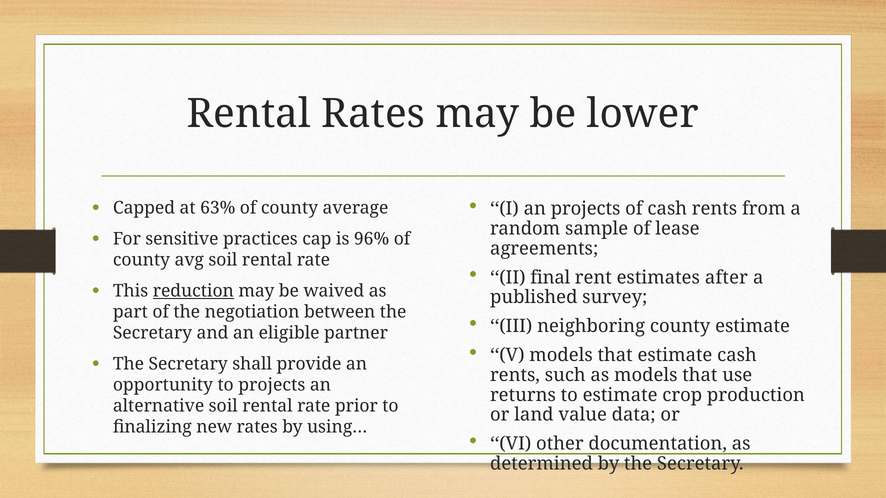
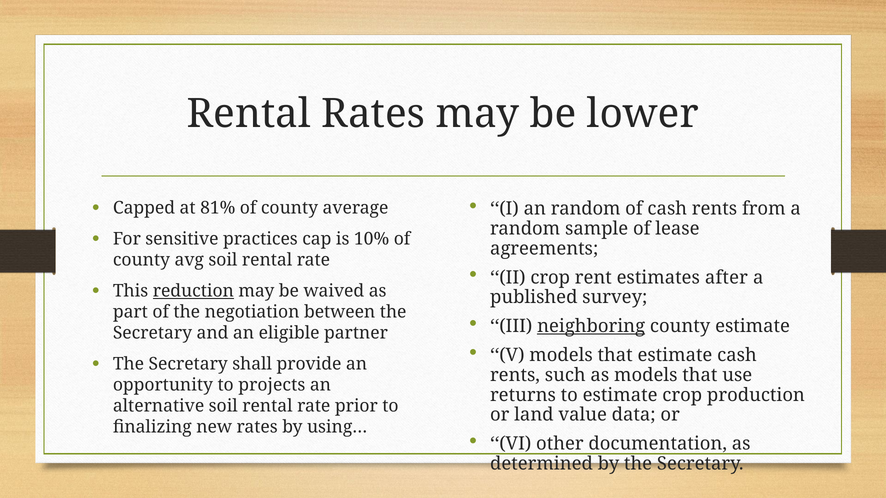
an projects: projects -> random (586, 209)
63%: 63% -> 81% (218, 208)
96%: 96% -> 10% (372, 239)
II final: final -> crop (550, 278)
neighboring underline: none -> present (591, 326)
